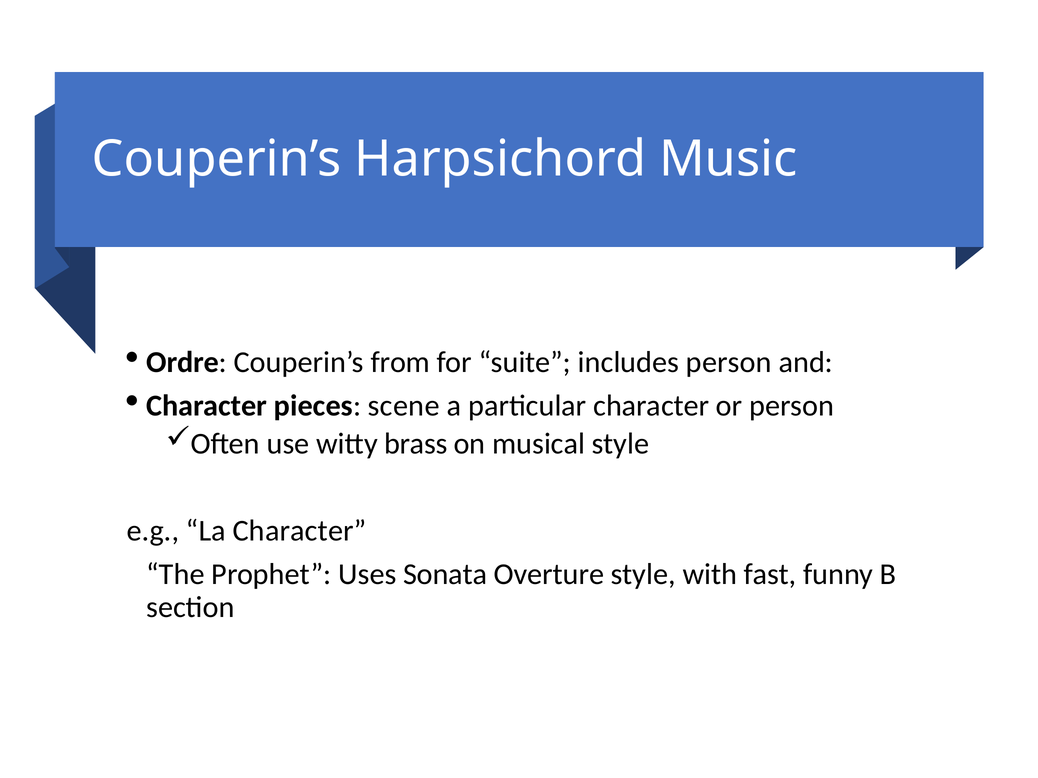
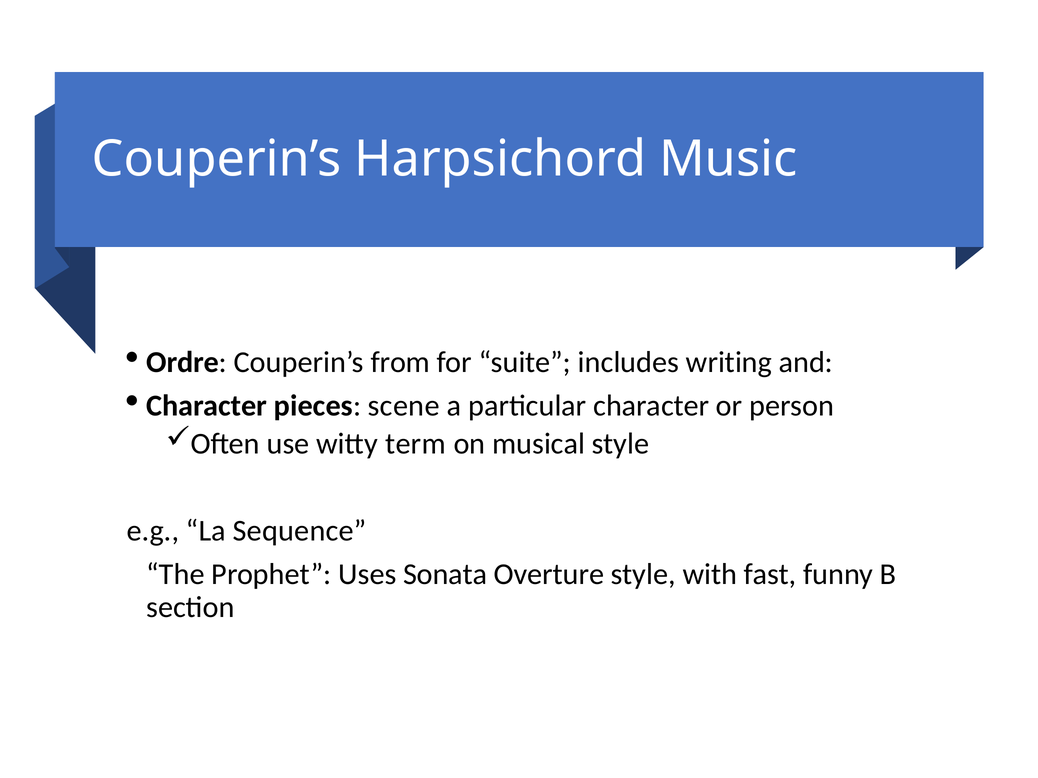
includes person: person -> writing (729, 363)
brass: brass -> term (416, 444)
La Character: Character -> Sequence (300, 531)
